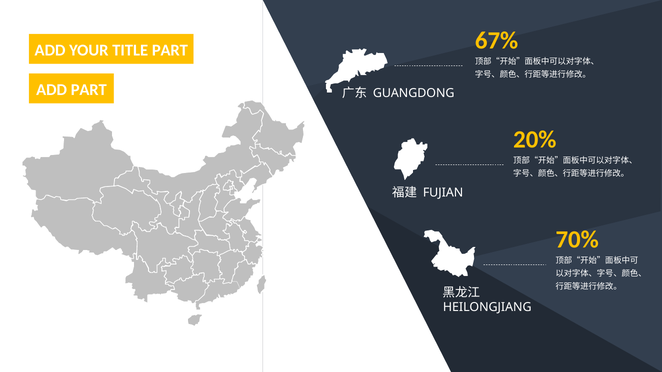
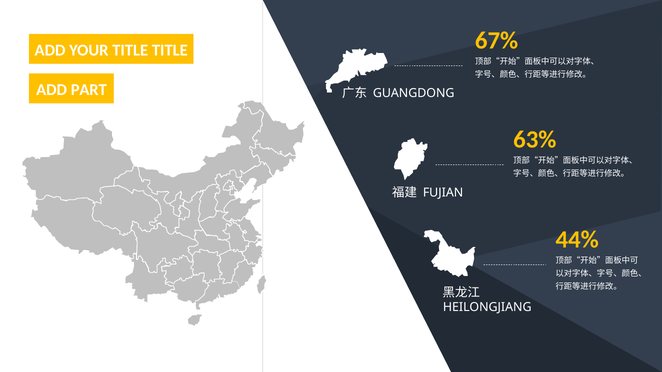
TITLE PART: PART -> TITLE (170, 50)
20%: 20% -> 63% (535, 140)
70%: 70% -> 44% (577, 240)
